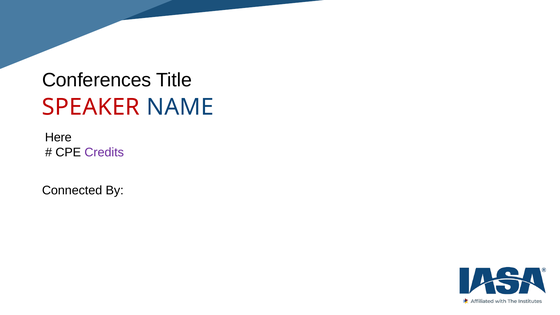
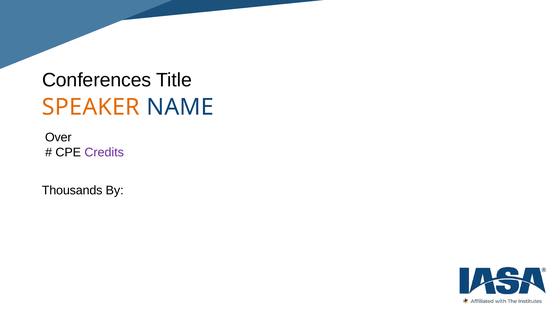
SPEAKER colour: red -> orange (91, 107)
Here: Here -> Over (58, 138)
Connected: Connected -> Thousands (72, 190)
